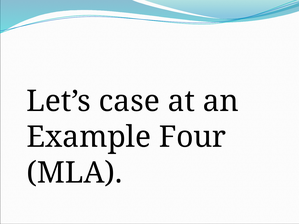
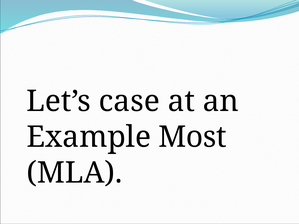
Four: Four -> Most (192, 137)
